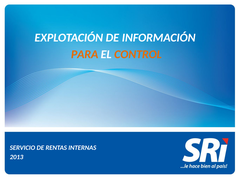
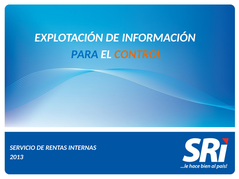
PARA colour: orange -> blue (85, 54)
